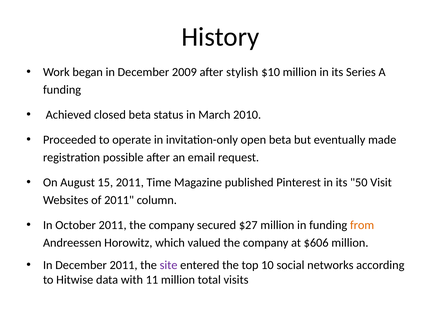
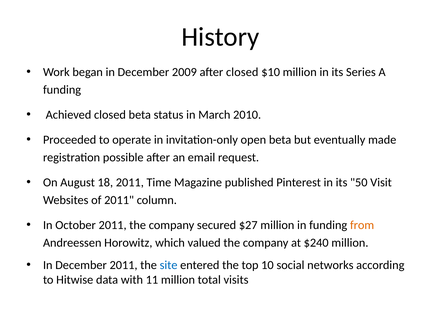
after stylish: stylish -> closed (242, 72)
15: 15 -> 18 (105, 182)
$606: $606 -> $240 (316, 243)
site colour: purple -> blue (169, 265)
